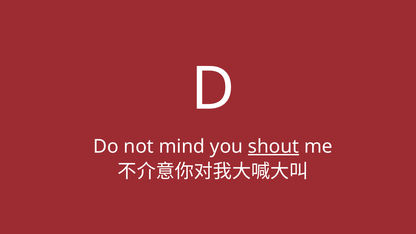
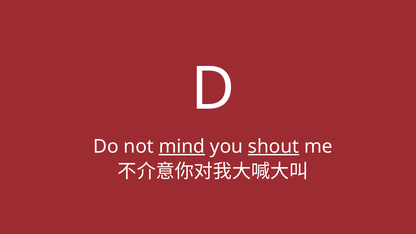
mind underline: none -> present (182, 147)
